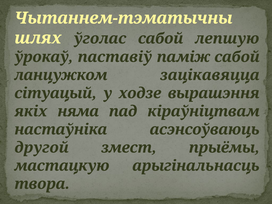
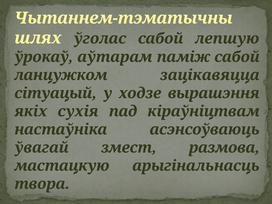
паставіў: паставіў -> аўтарам (115, 57)
няма: няма -> сухія (78, 111)
другой: другой -> ўвагай (42, 148)
прыёмы: прыёмы -> размова (224, 148)
